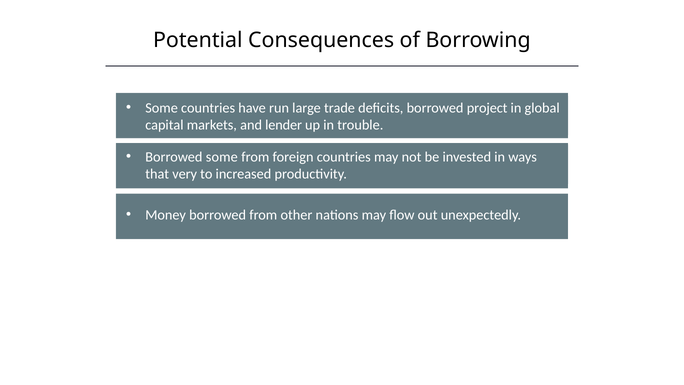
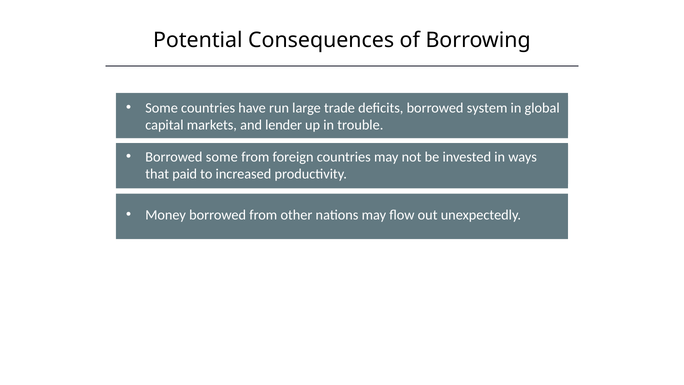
project: project -> system (487, 108)
very: very -> paid (185, 174)
